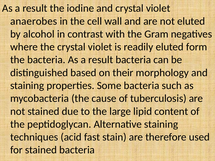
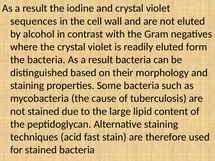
anaerobes: anaerobes -> sequences (34, 21)
